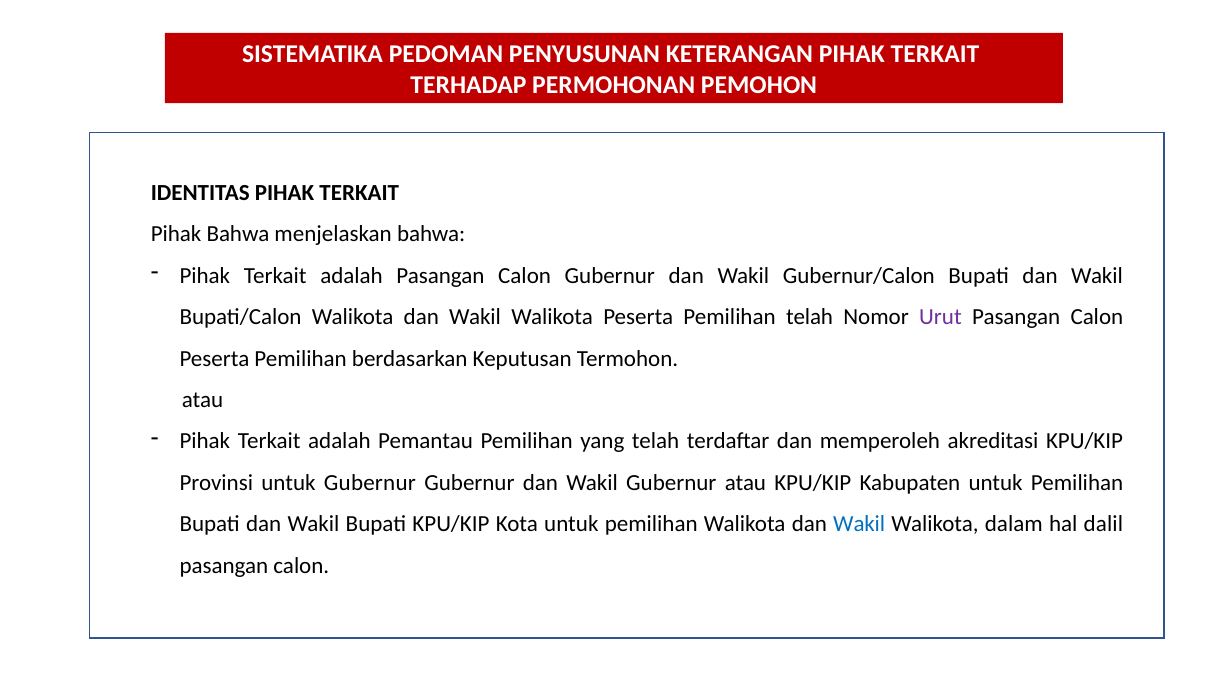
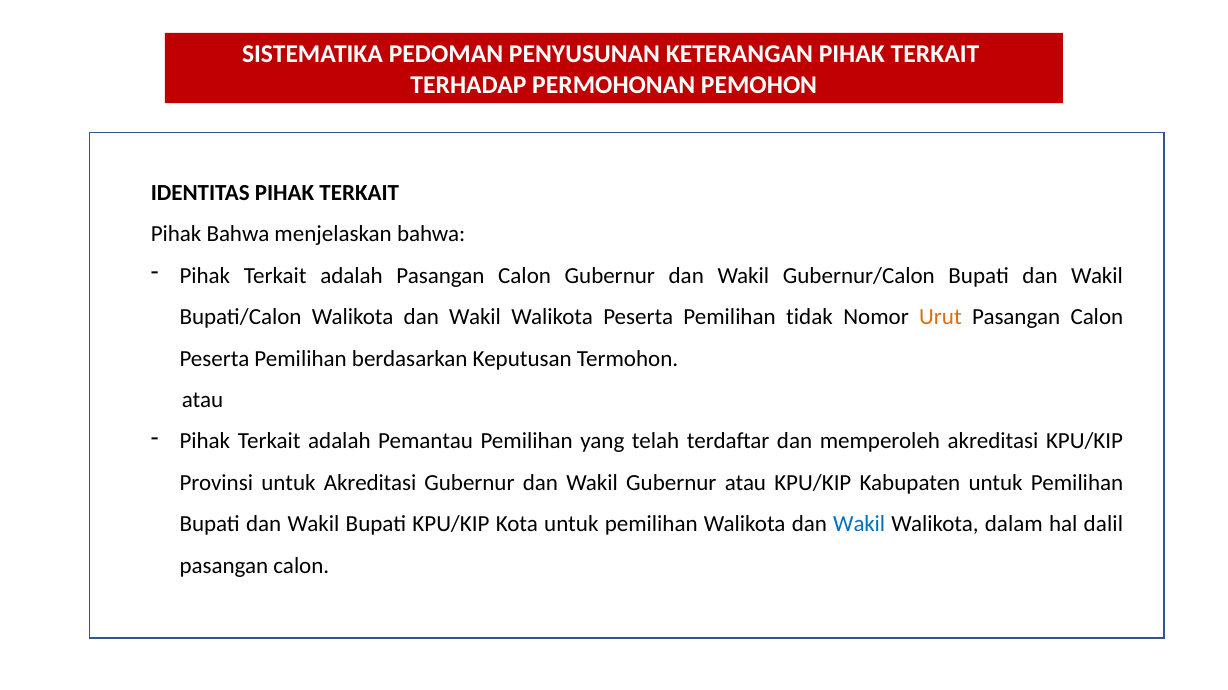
Pemilihan telah: telah -> tidak (809, 317)
Urut colour: purple -> orange (940, 317)
untuk Gubernur: Gubernur -> Akreditasi (370, 483)
